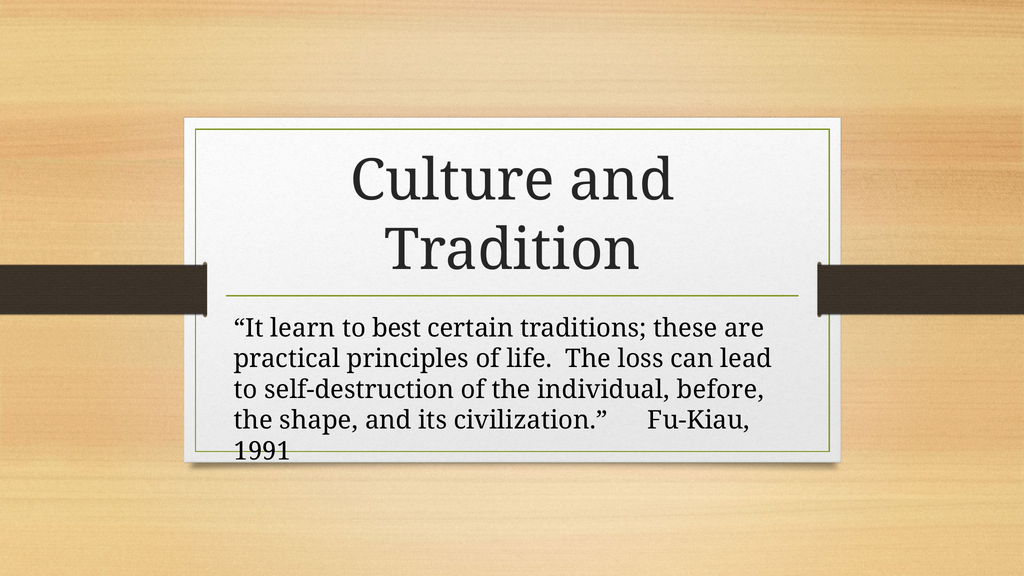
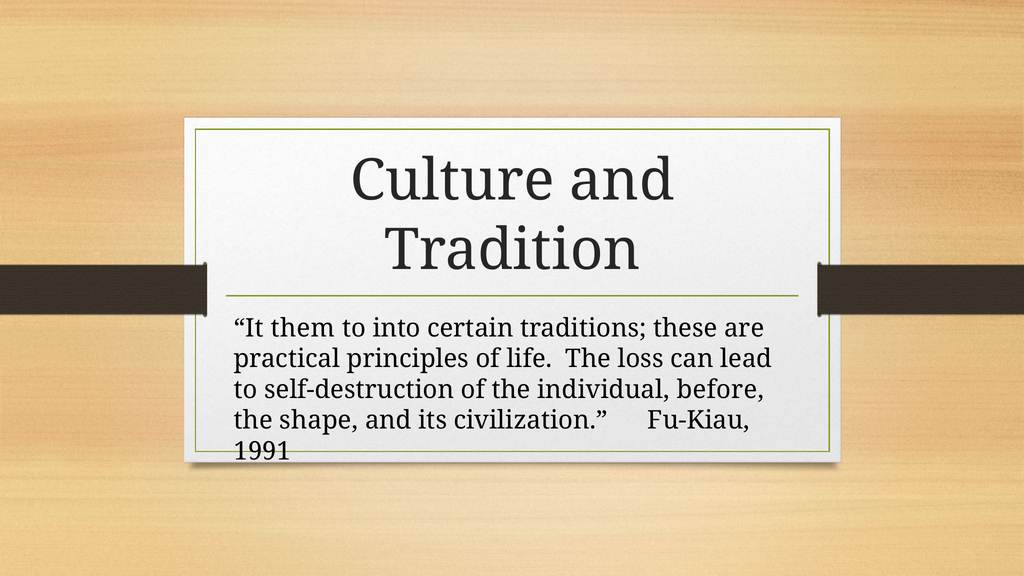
learn: learn -> them (303, 328)
best: best -> into (397, 328)
